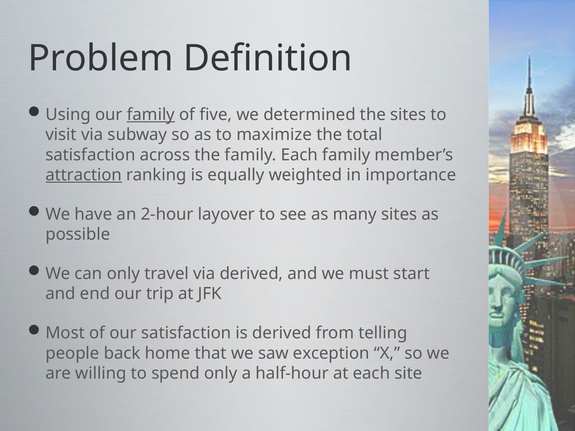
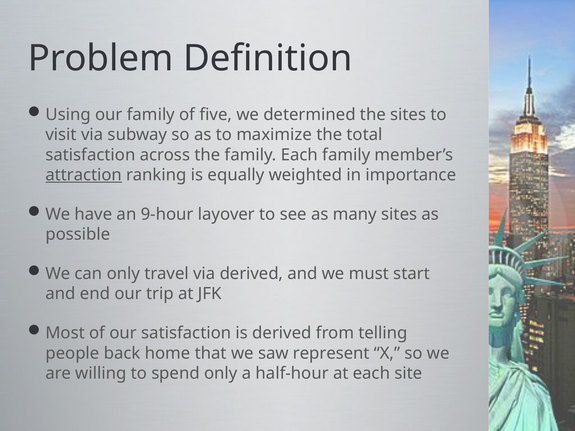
family underline: present -> none (151, 115)
2-hour: 2-hour -> 9-hour (167, 214)
exception: exception -> represent (331, 353)
